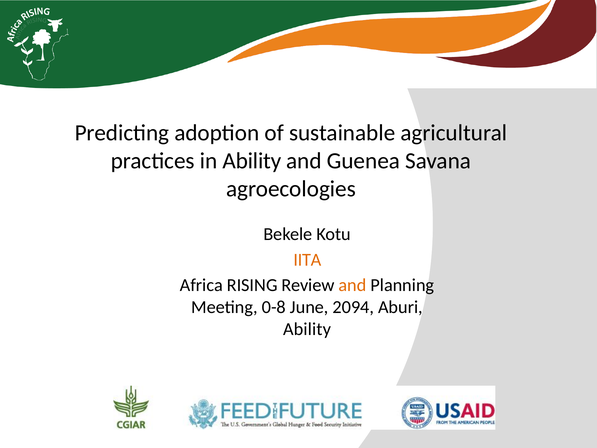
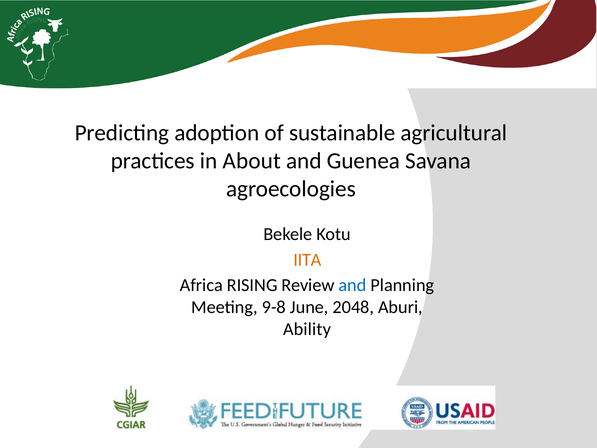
in Ability: Ability -> About (252, 161)
and colour: orange -> blue (353, 285)
0-8: 0-8 -> 9-8 (274, 307)
2094: 2094 -> 2048 (353, 307)
